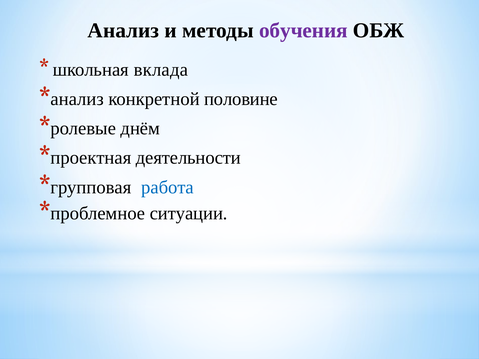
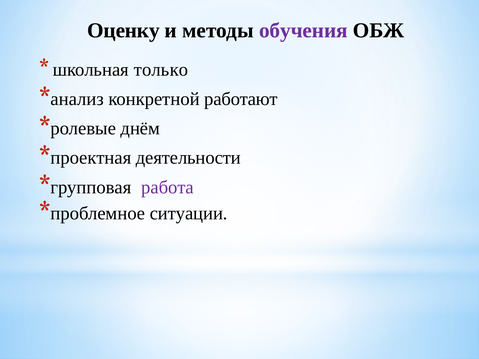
Анализ: Анализ -> Оценку (124, 30)
вклада: вклада -> только (161, 70)
половине: половине -> работают (241, 99)
работа colour: blue -> purple (168, 187)
